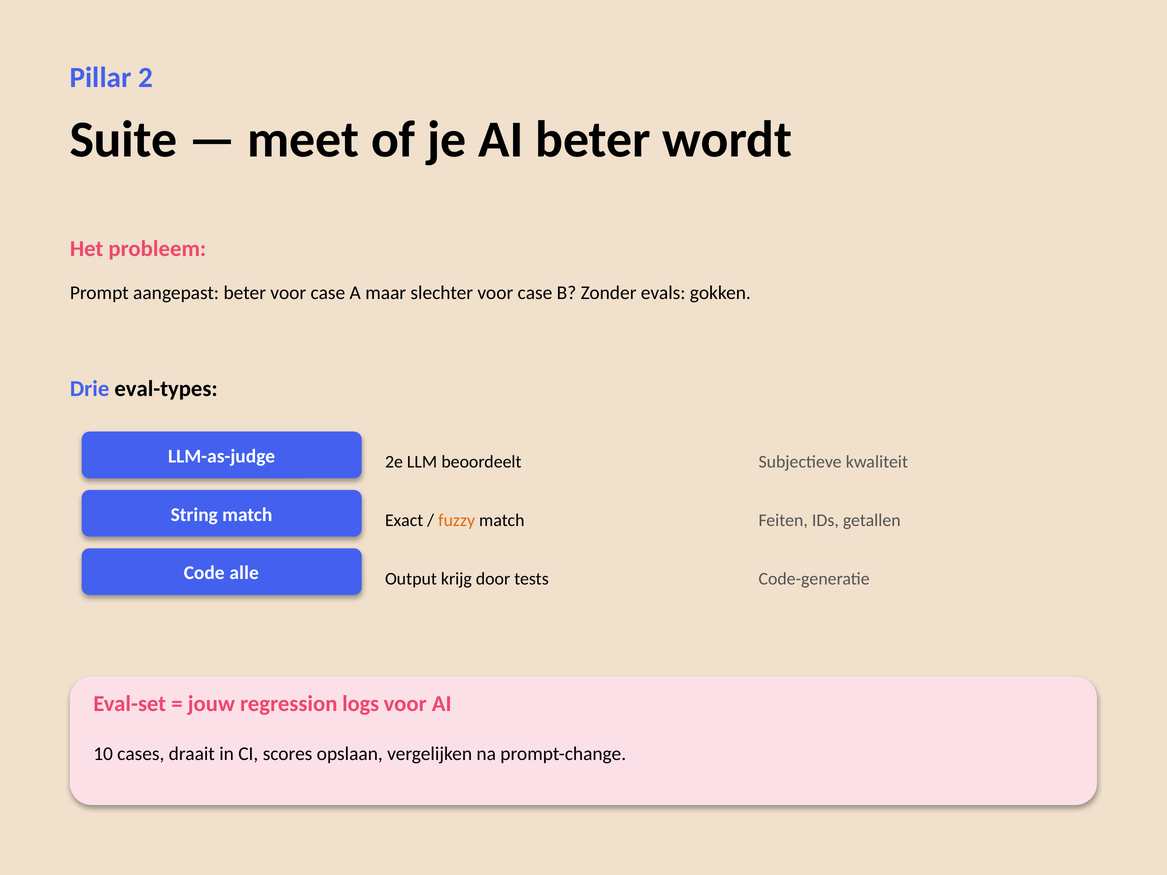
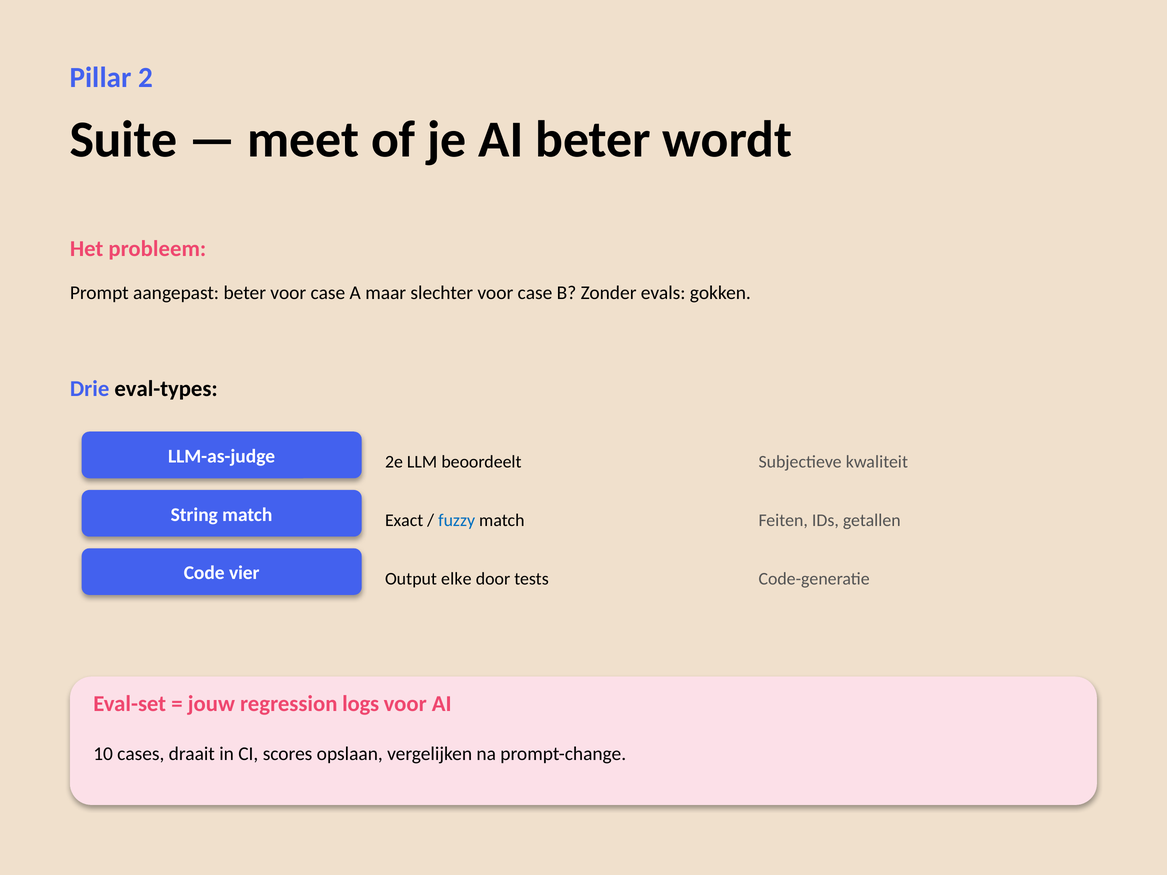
fuzzy colour: orange -> blue (457, 521)
alle: alle -> vier (244, 573)
krijg: krijg -> elke (456, 579)
